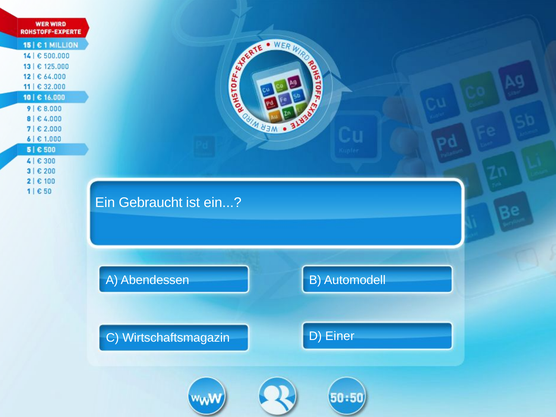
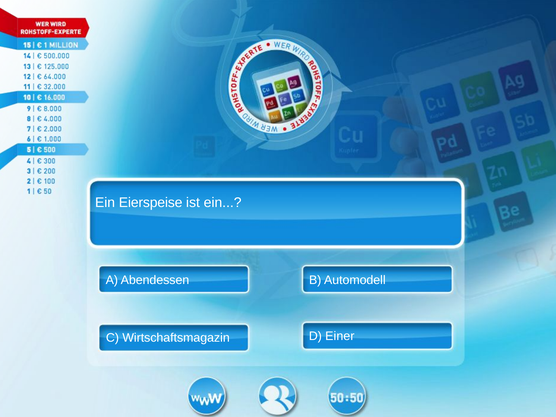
Gebraucht: Gebraucht -> Eierspeise (151, 203)
